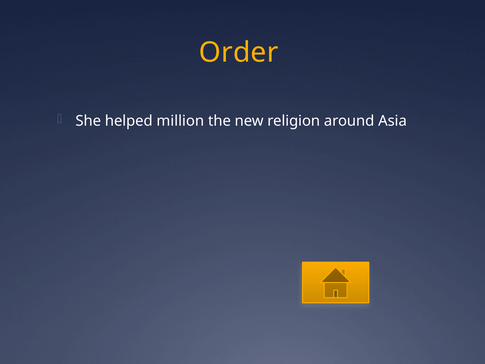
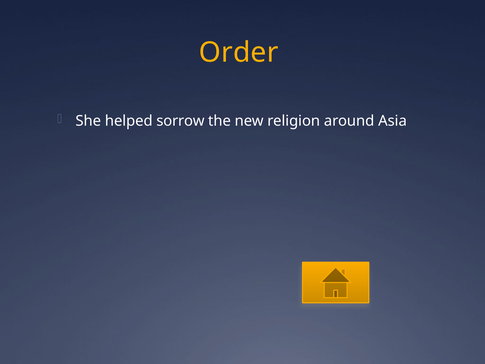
million: million -> sorrow (180, 121)
